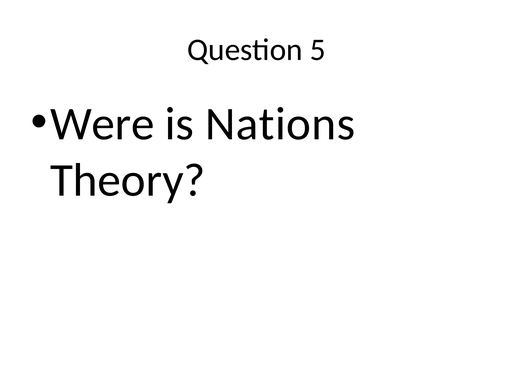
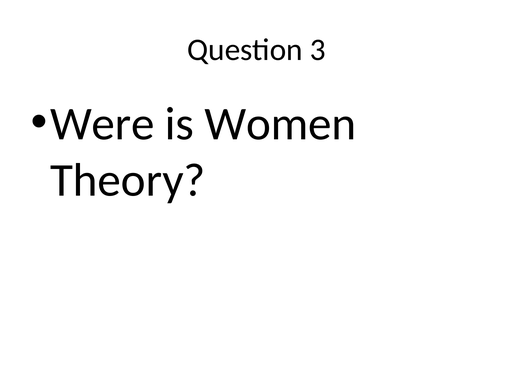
5: 5 -> 3 (318, 50)
Nations: Nations -> Women (280, 124)
